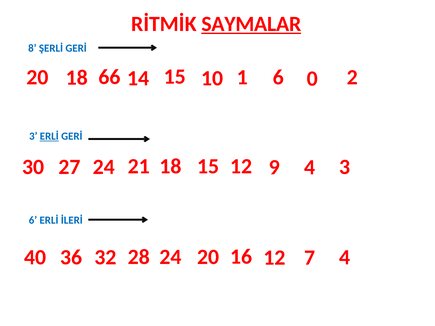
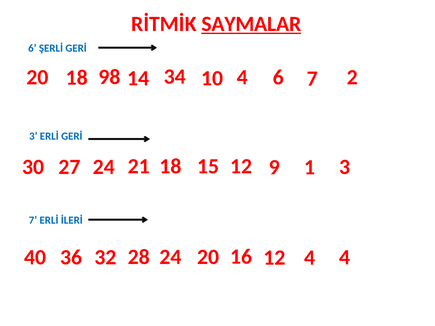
8: 8 -> 6 (32, 48)
66: 66 -> 98 (109, 77)
14 15: 15 -> 34 (175, 77)
10 1: 1 -> 4 (242, 77)
6 0: 0 -> 7 (312, 79)
ERLİ underline: present -> none (49, 136)
30 4: 4 -> 1 (310, 167)
6: 6 -> 7 (33, 220)
40 7: 7 -> 4 (310, 258)
